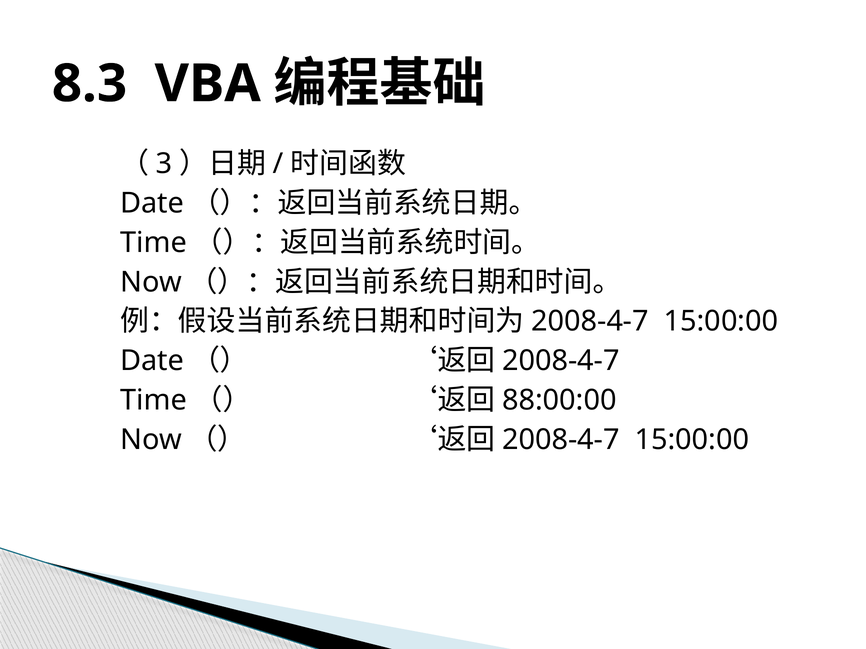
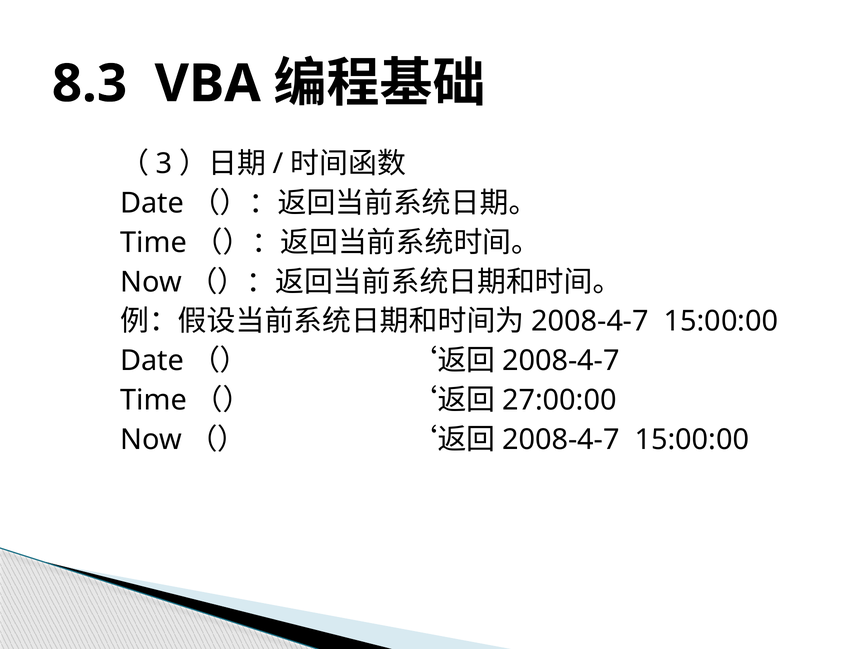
88:00:00: 88:00:00 -> 27:00:00 (559, 401)
